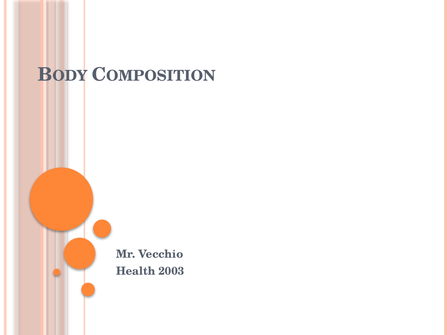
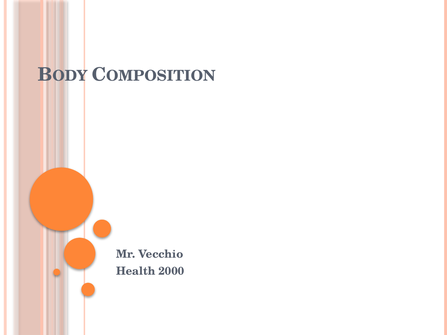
2003: 2003 -> 2000 (171, 271)
